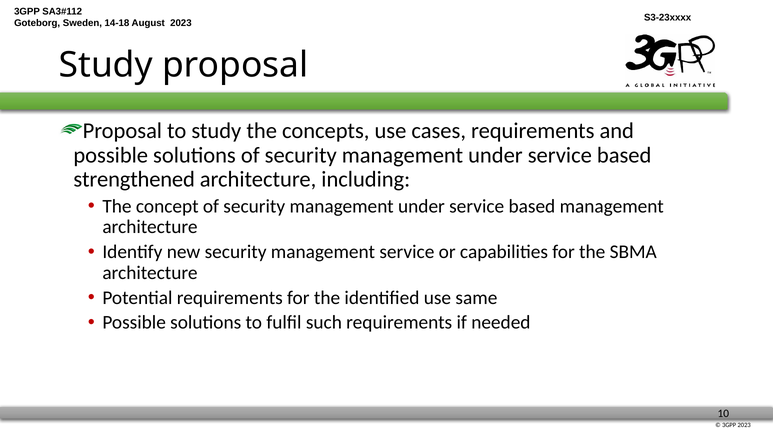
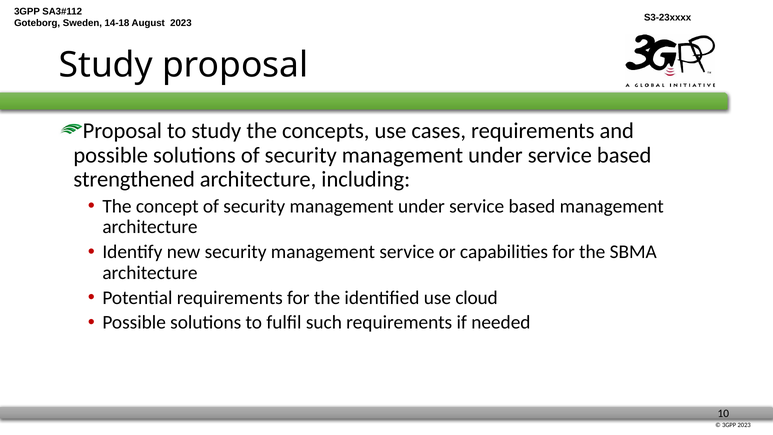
same: same -> cloud (477, 298)
